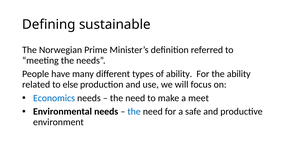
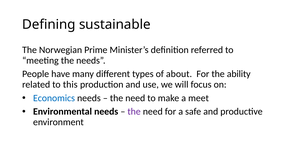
of ability: ability -> about (179, 74)
else: else -> this (70, 84)
the colour: blue -> purple (134, 111)
